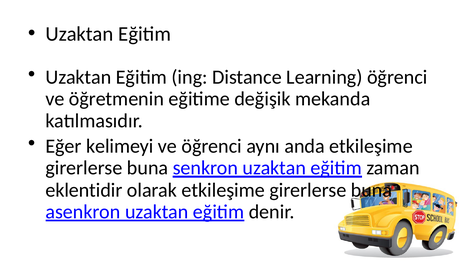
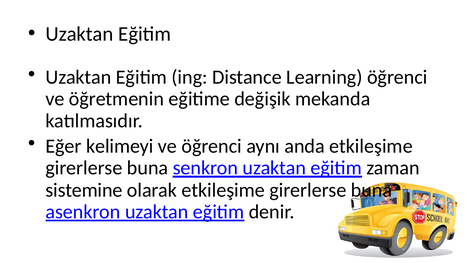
eklentidir: eklentidir -> sistemine (84, 190)
